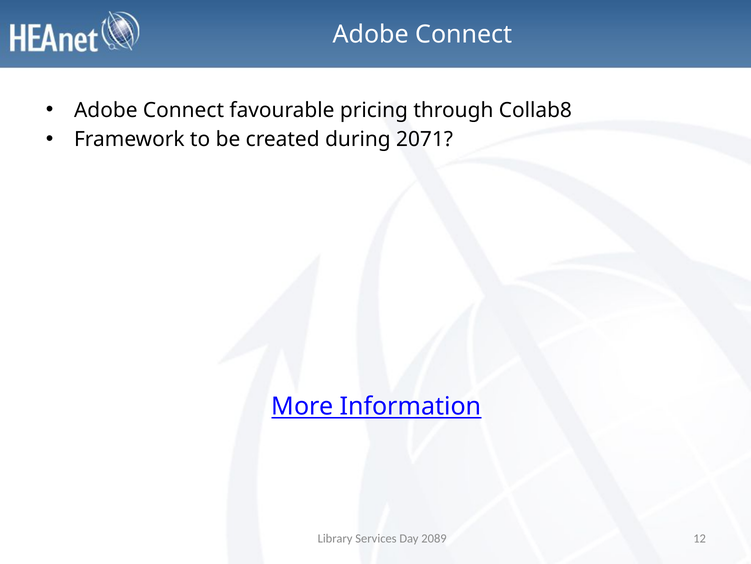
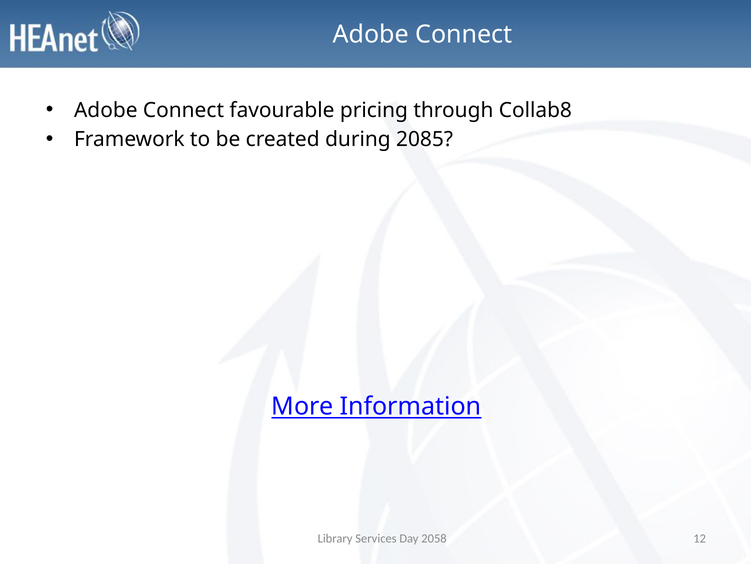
2071: 2071 -> 2085 (425, 139)
2089: 2089 -> 2058 (434, 538)
